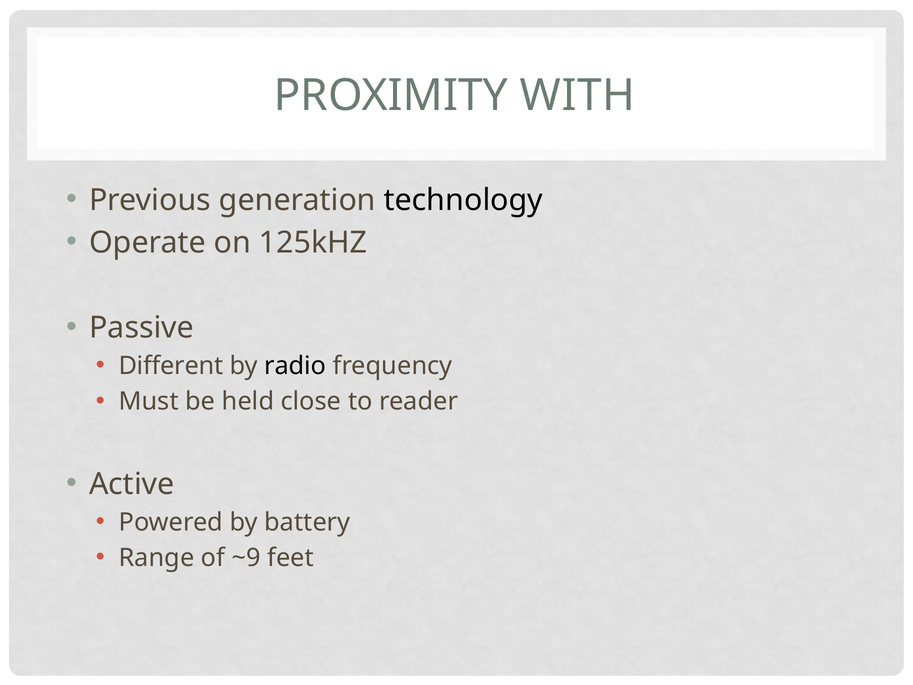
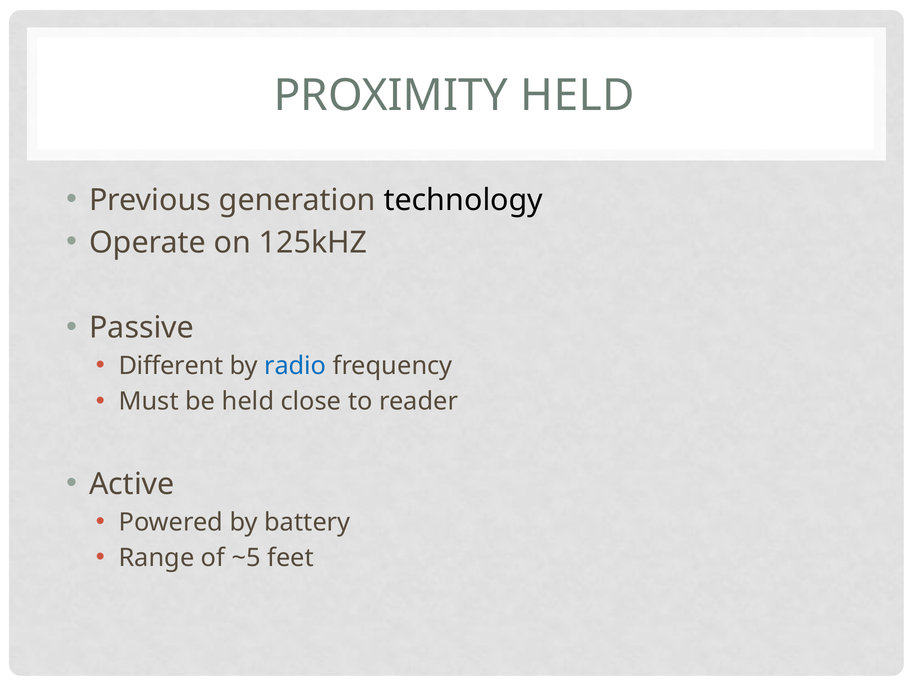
PROXIMITY WITH: WITH -> HELD (578, 96)
radio colour: black -> blue (295, 366)
~9: ~9 -> ~5 (246, 558)
